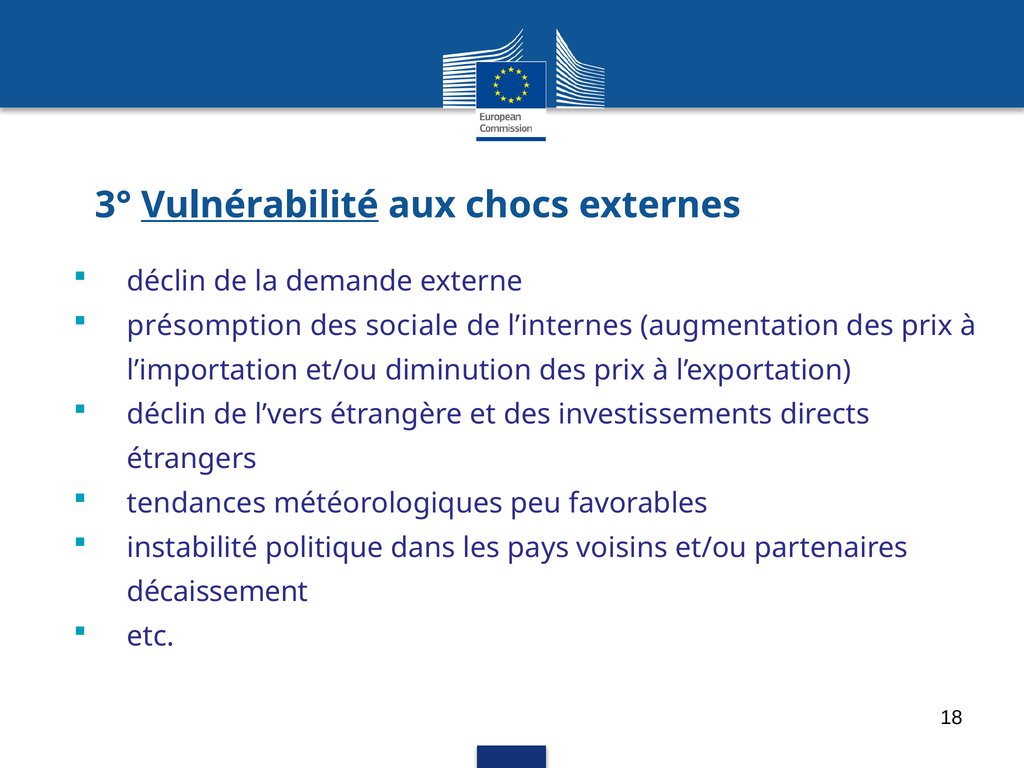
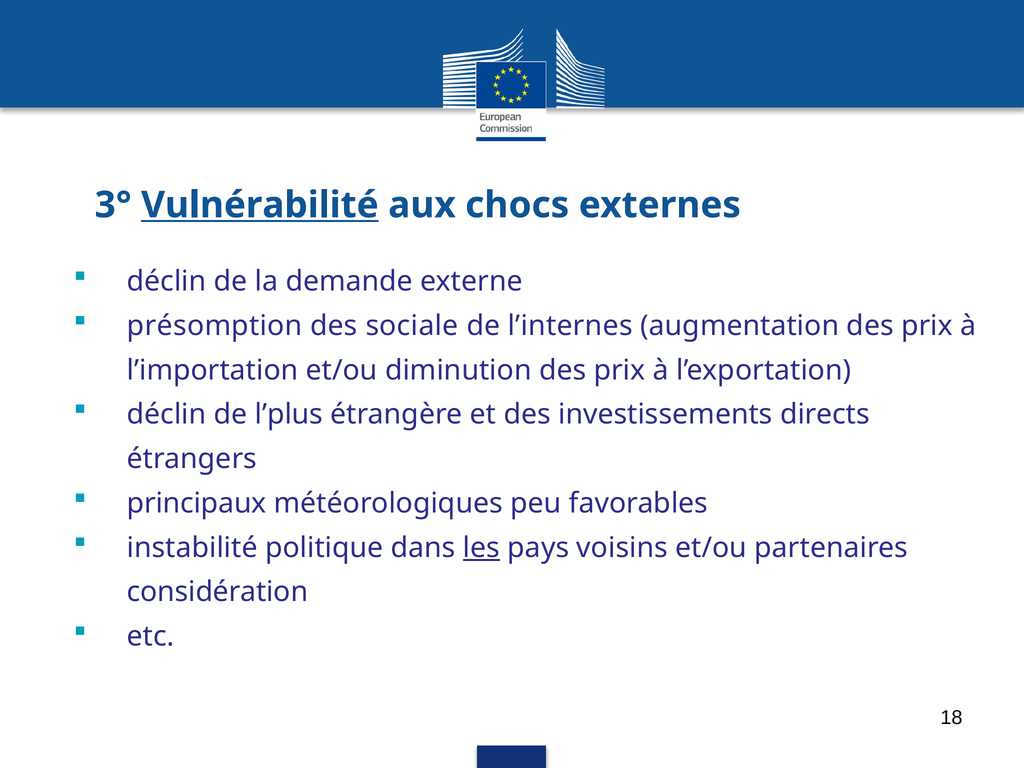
l’vers: l’vers -> l’plus (289, 415)
tendances: tendances -> principaux (197, 503)
les underline: none -> present (481, 548)
décaissement: décaissement -> considération (218, 592)
